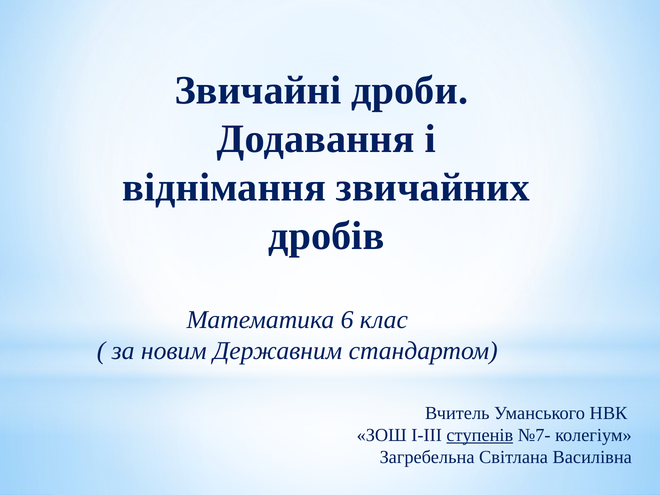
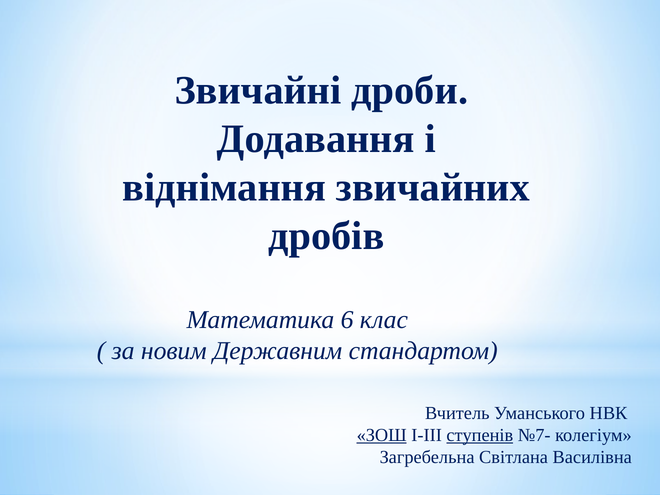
ЗОШ underline: none -> present (382, 435)
